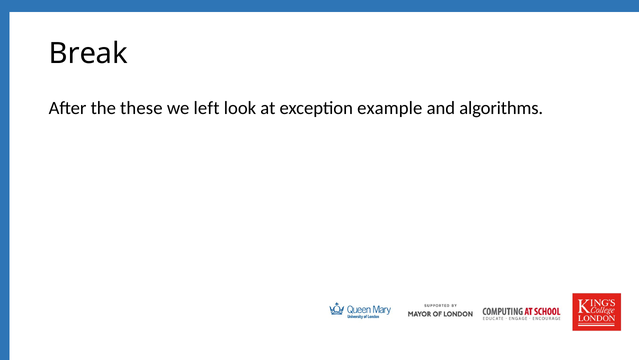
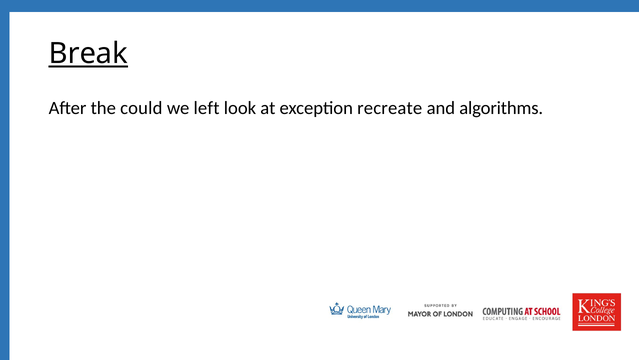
Break underline: none -> present (88, 54)
these: these -> could (141, 108)
example: example -> recreate (390, 108)
